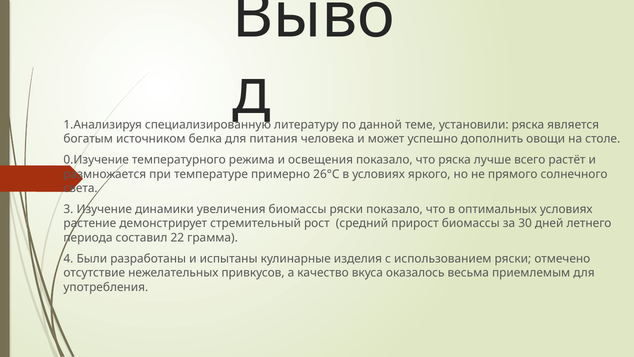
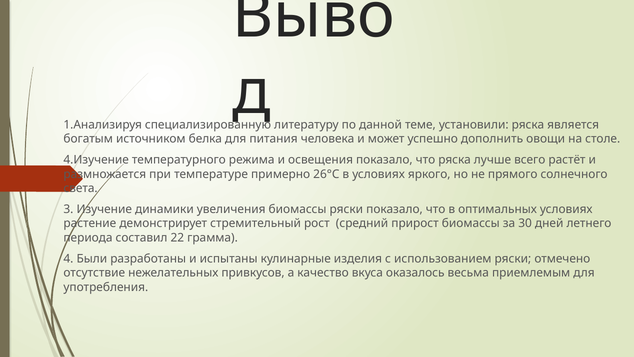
0.Изучение: 0.Изучение -> 4.Изучение (96, 160)
